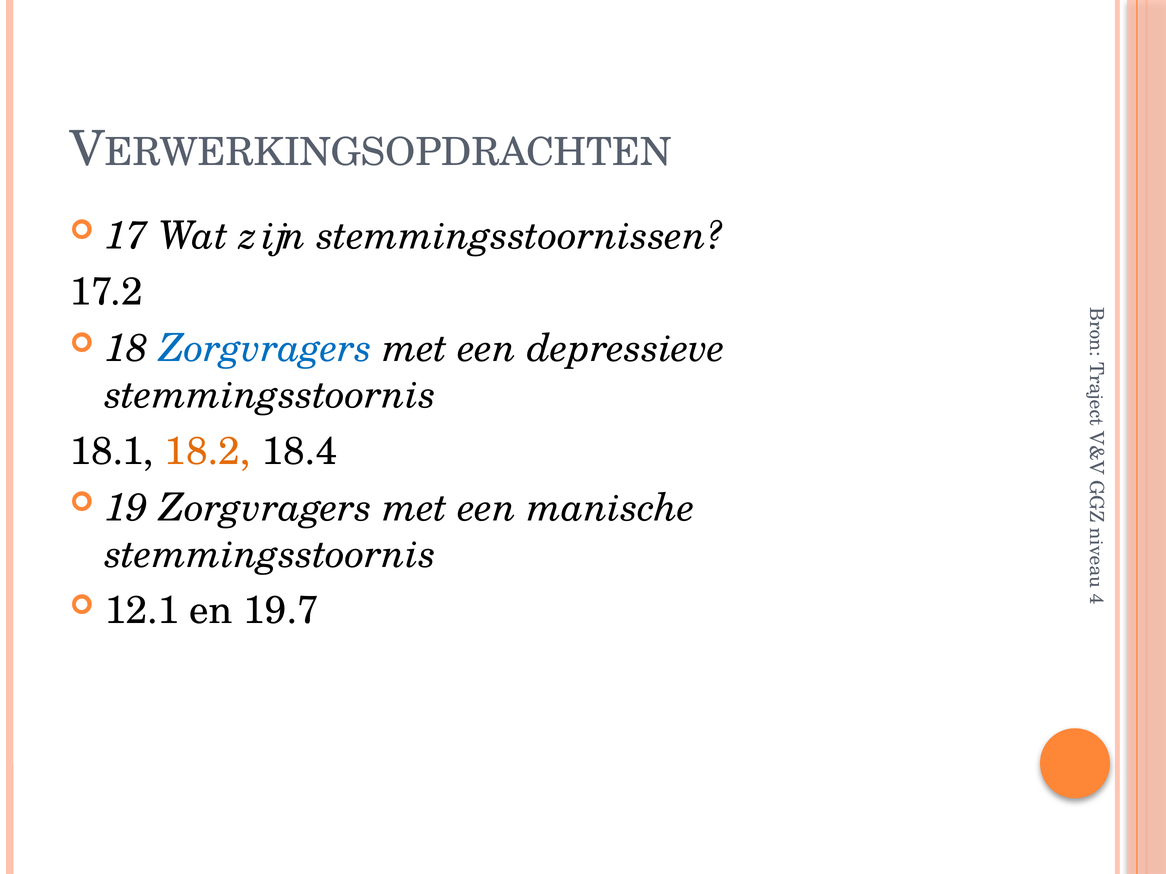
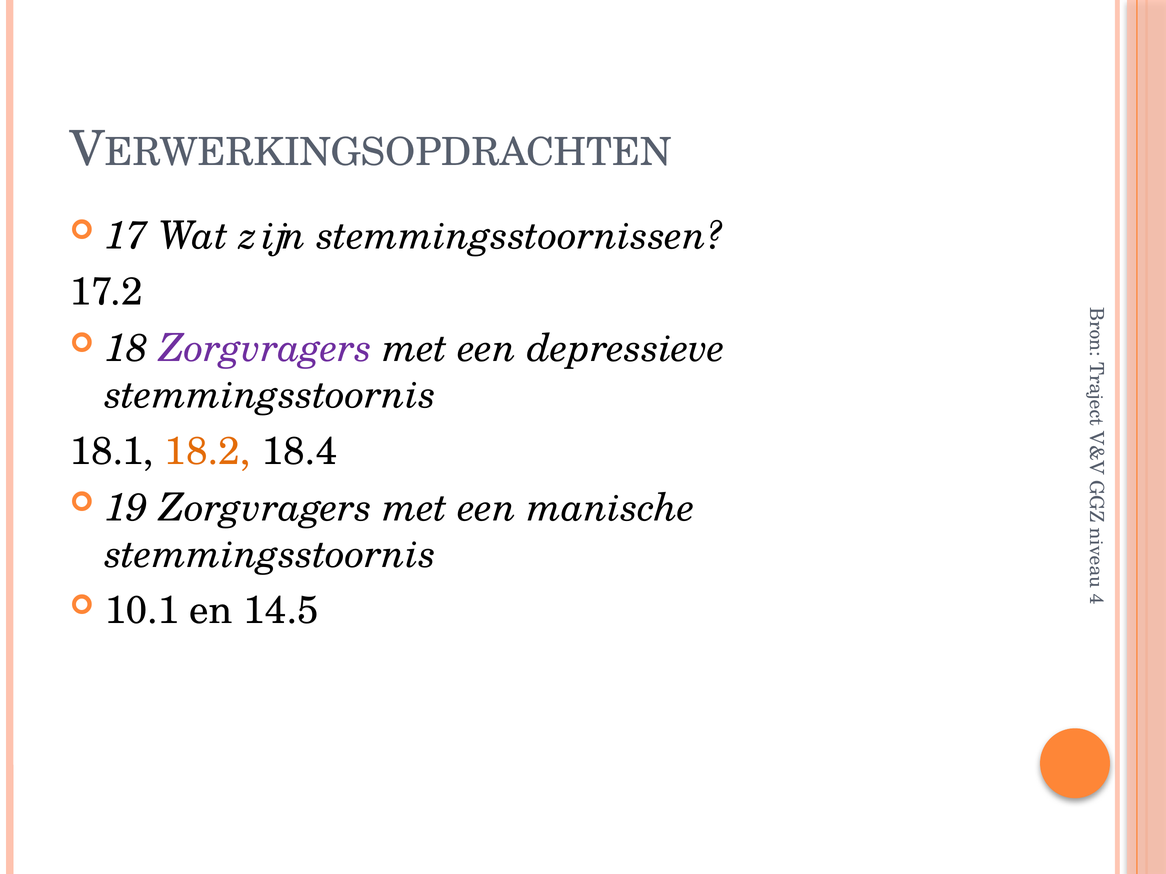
Zorgvragers colour: blue -> purple (265, 349)
12.1: 12.1 -> 10.1 (142, 611)
19.7: 19.7 -> 14.5 (281, 611)
